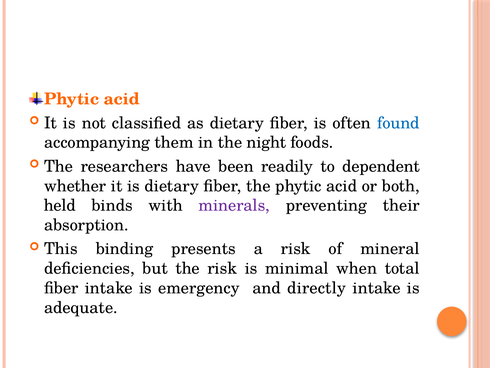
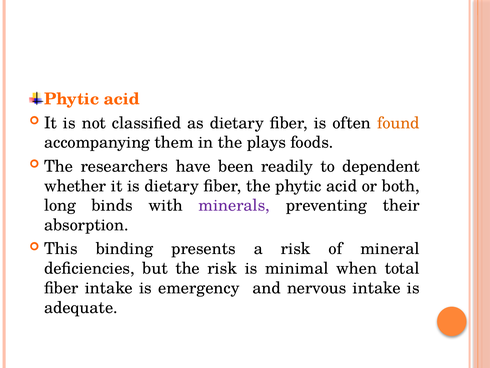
found colour: blue -> orange (398, 123)
night: night -> plays (266, 142)
held: held -> long (60, 205)
directly: directly -> nervous (317, 288)
